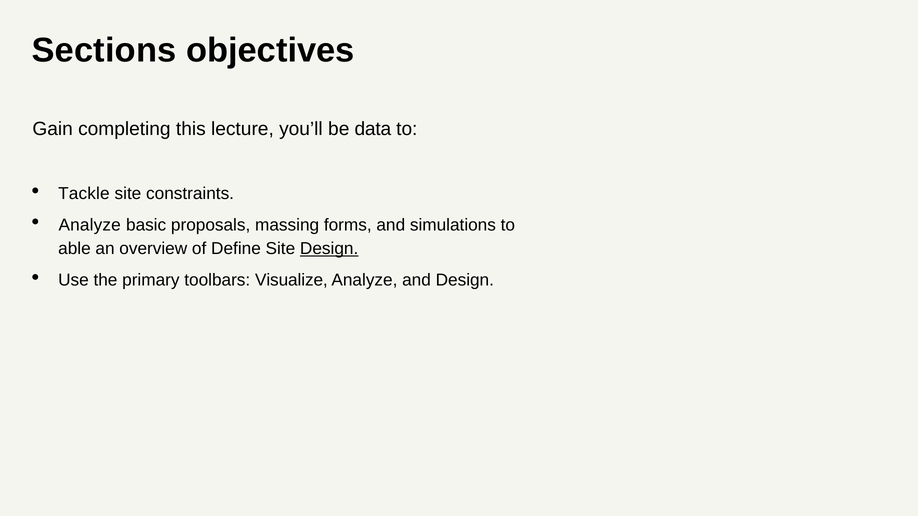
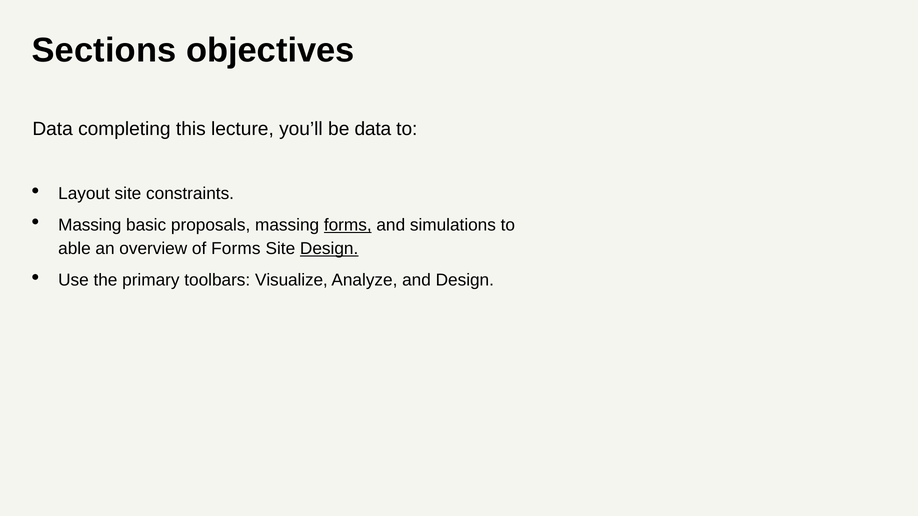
Gain: Gain -> Data (53, 129)
Tackle: Tackle -> Layout (84, 194)
Analyze: Analyze -> Massing (90, 225)
forms underline: none -> present (348, 225)
of Define: Define -> Forms (236, 249)
